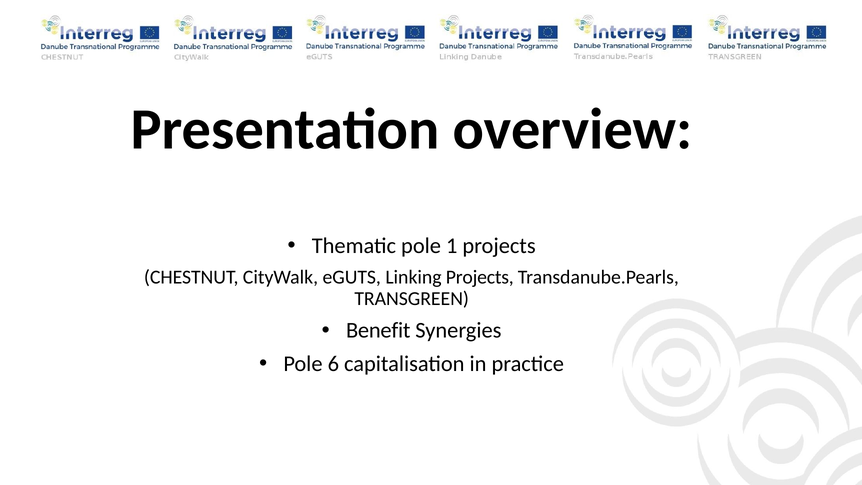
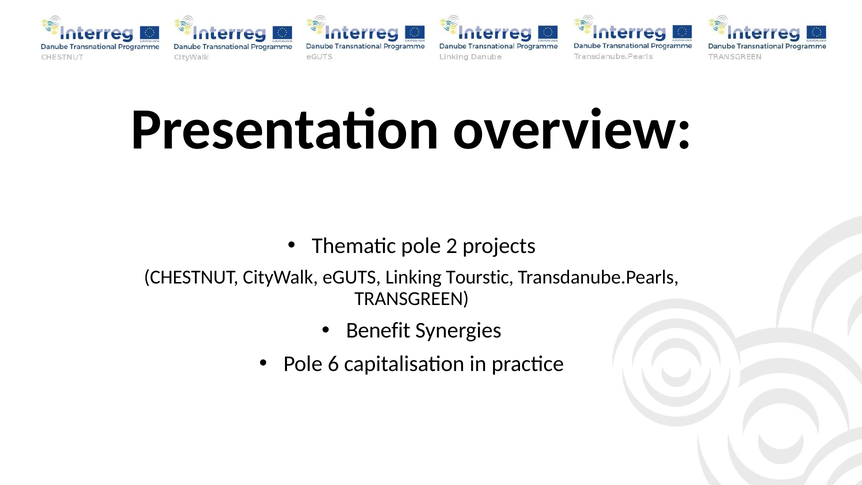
1: 1 -> 2 (452, 246)
Linking Projects: Projects -> Tourstic (480, 277)
